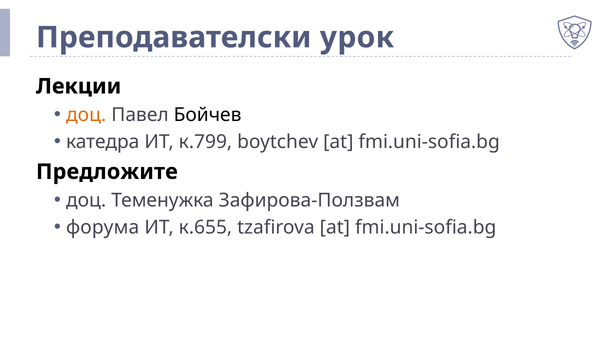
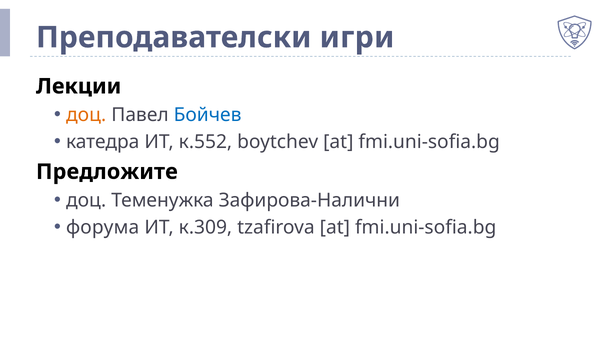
урок: урок -> игри (357, 37)
Бойчев colour: black -> blue (208, 115)
к.799: к.799 -> к.552 (205, 142)
Зафирова-Ползвам: Зафирова-Ползвам -> Зафирова-Налични (309, 200)
к.655: к.655 -> к.309 (205, 227)
